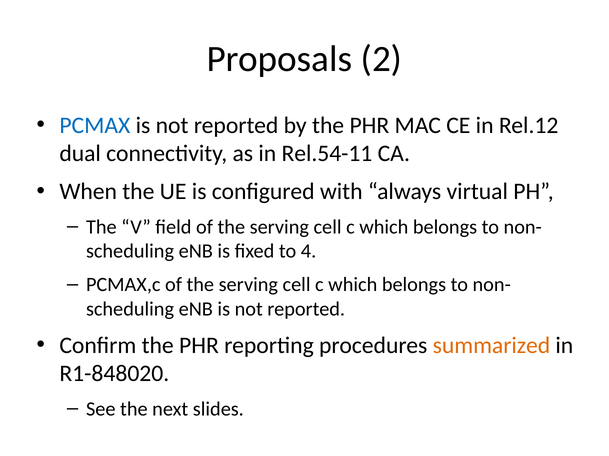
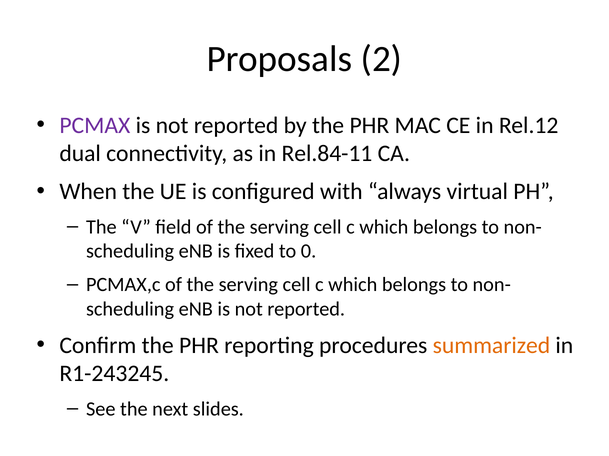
PCMAX colour: blue -> purple (95, 125)
Rel.54-11: Rel.54-11 -> Rel.84-11 (327, 154)
4: 4 -> 0 (309, 252)
R1-848020: R1-848020 -> R1-243245 (114, 374)
